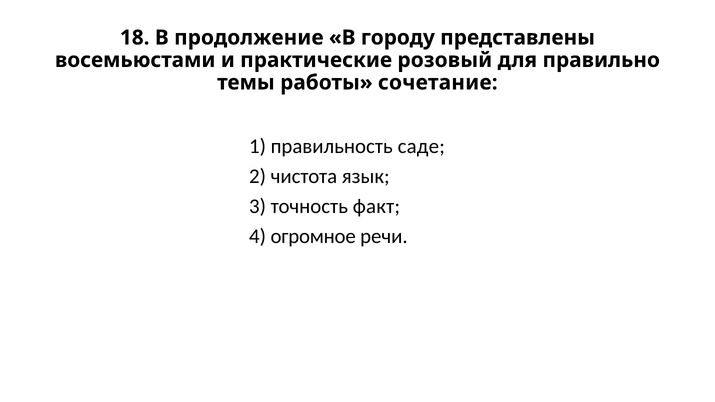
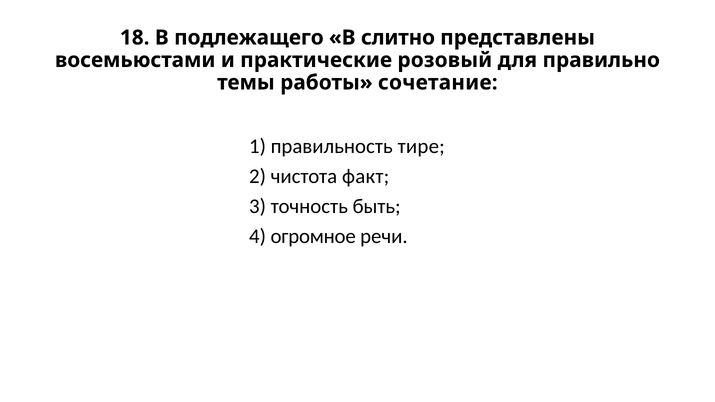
продолжение: продолжение -> подлежащего (249, 38)
городу: городу -> слитно (398, 38)
саде: саде -> тире (421, 146)
язык: язык -> факт (366, 176)
факт: факт -> быть (377, 206)
